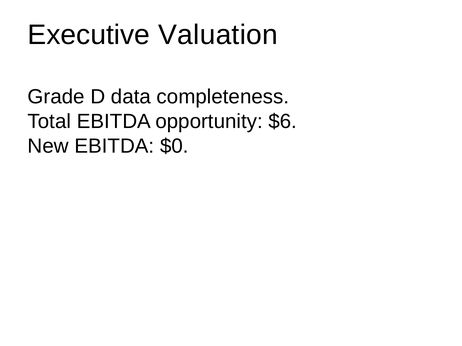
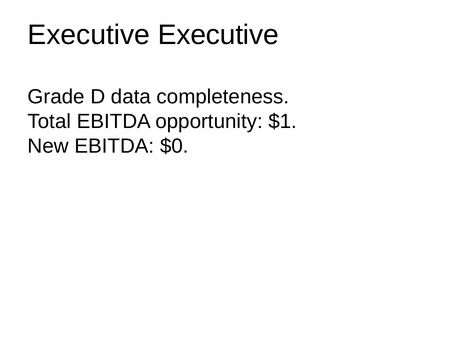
Executive Valuation: Valuation -> Executive (218, 35)
$6: $6 -> $1 (283, 122)
